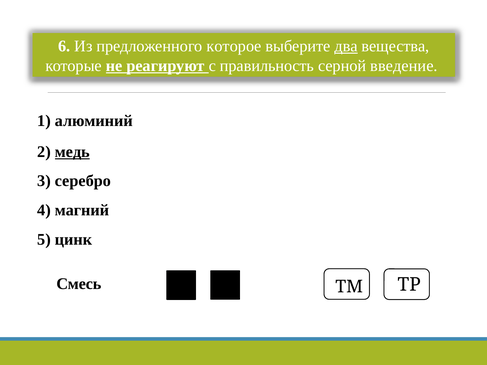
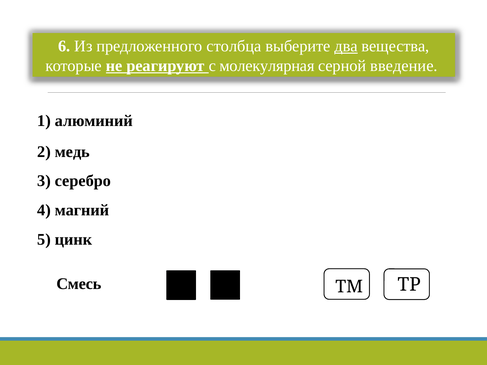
которое: которое -> столбца (234, 46)
правильность: правильность -> молекулярная (267, 66)
медь underline: present -> none (72, 152)
